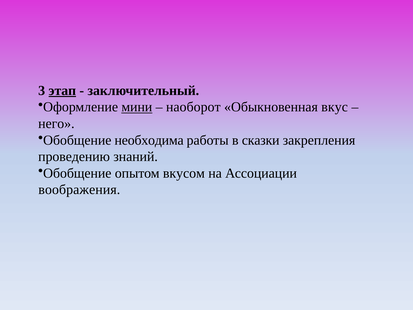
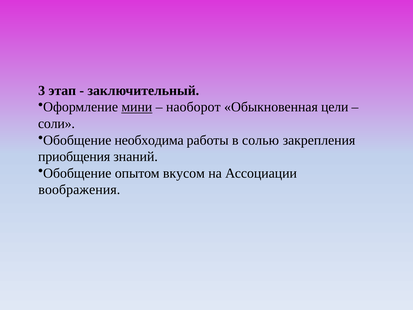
этап underline: present -> none (62, 90)
вкус: вкус -> цели (335, 107)
него: него -> соли (56, 124)
сказки: сказки -> солью (261, 140)
проведению: проведению -> приобщения (74, 157)
